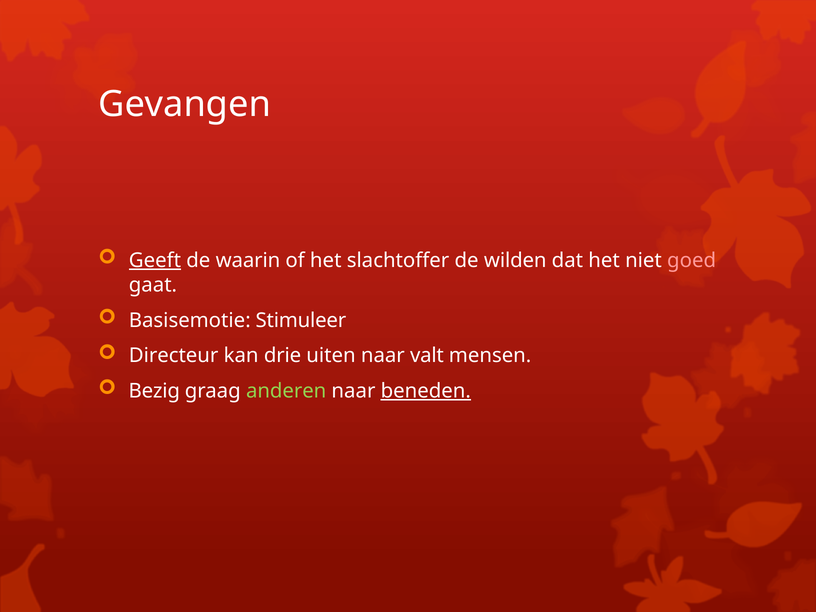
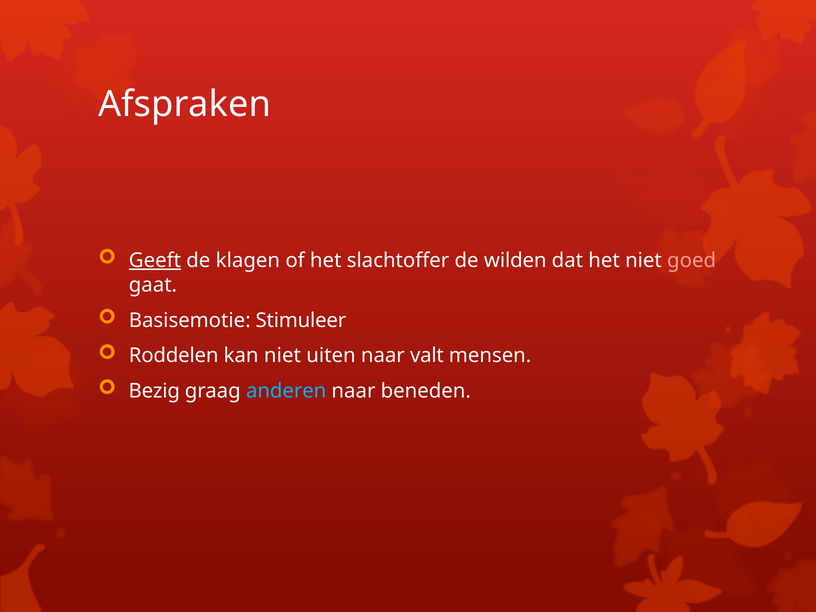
Gevangen: Gevangen -> Afspraken (185, 104)
waarin: waarin -> klagen (248, 260)
Directeur: Directeur -> Roddelen (174, 356)
kan drie: drie -> niet (282, 356)
anderen colour: light green -> light blue (286, 391)
beneden underline: present -> none (426, 391)
